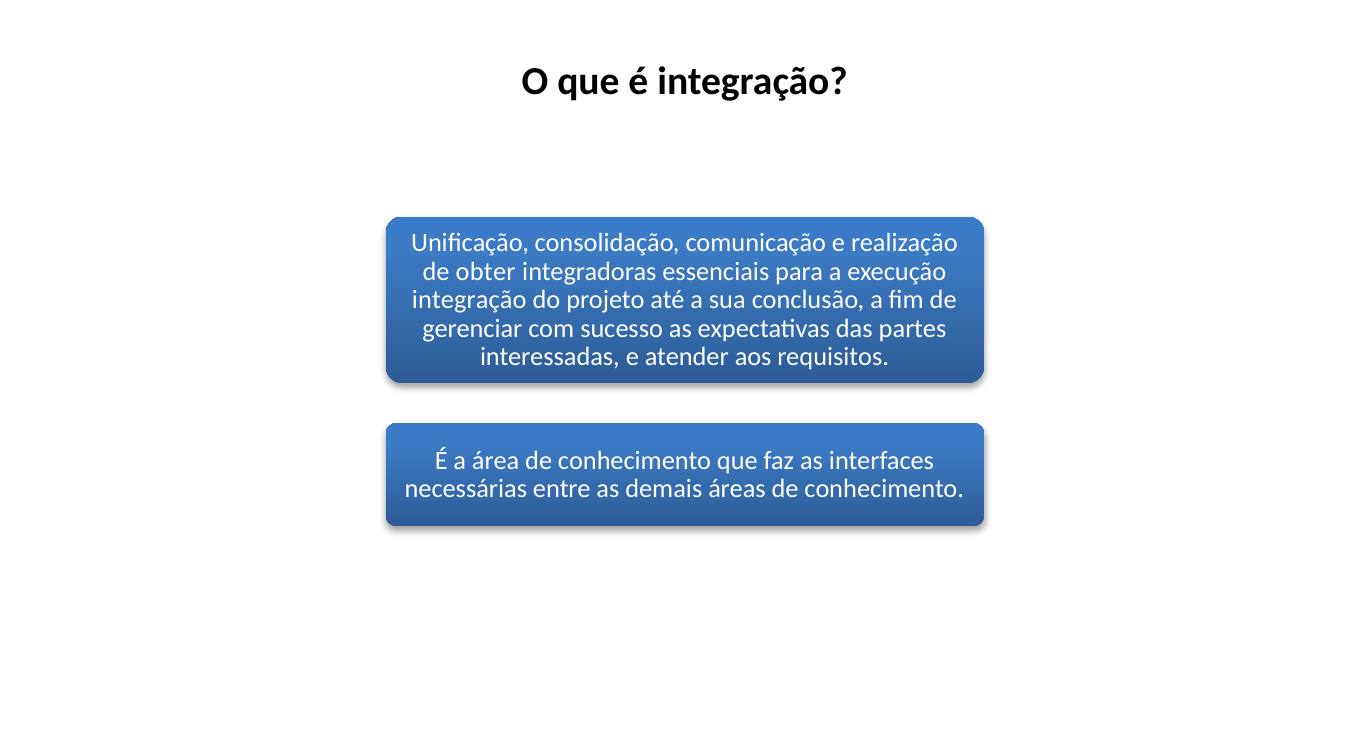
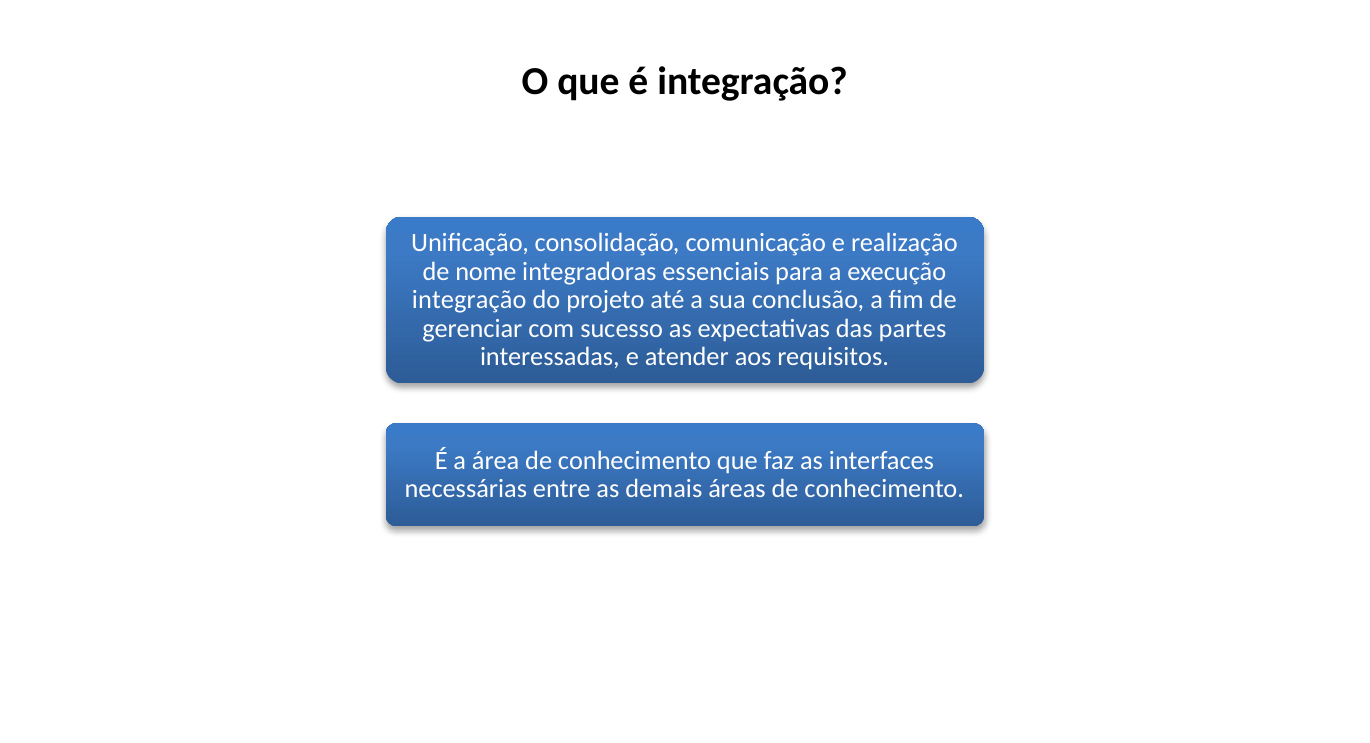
obter: obter -> nome (486, 271)
